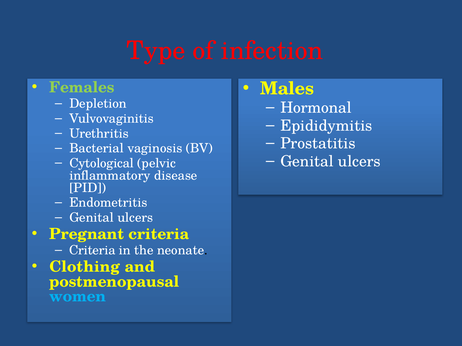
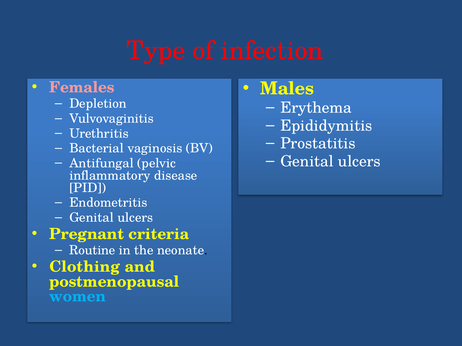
Females colour: light green -> pink (82, 88)
Hormonal: Hormonal -> Erythema (316, 108)
Cytological: Cytological -> Antifungal (102, 163)
Criteria: Criteria -> Routine (92, 251)
